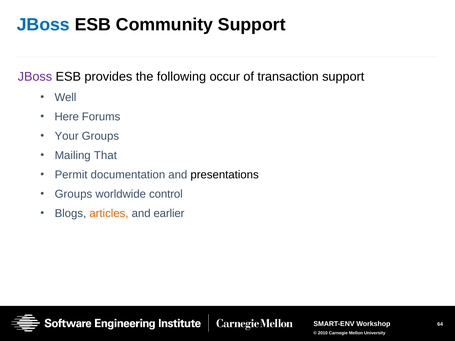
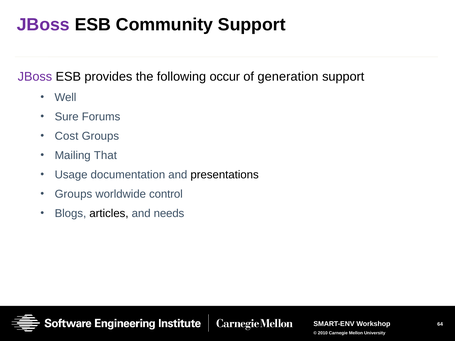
JBoss colour: blue -> purple (43, 25)
transaction: transaction -> generation (288, 77)
Here: Here -> Sure (67, 117)
Your: Your -> Cost (67, 136)
Permit: Permit -> Usage (71, 175)
articles colour: orange -> black (109, 213)
earlier: earlier -> needs (169, 213)
